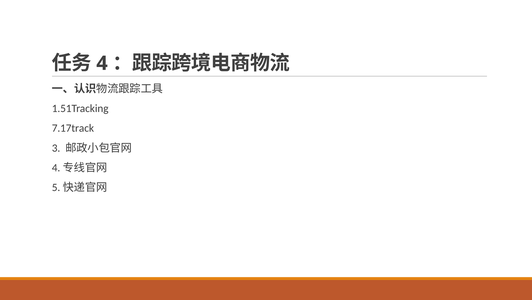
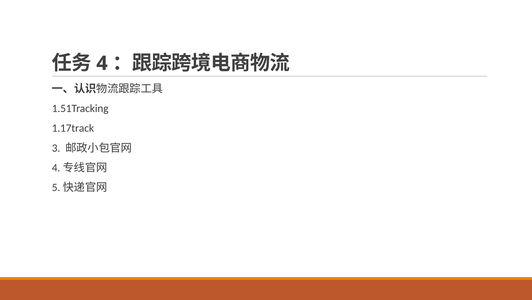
7.17track: 7.17track -> 1.17track (73, 128)
